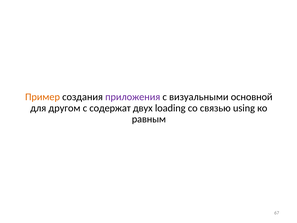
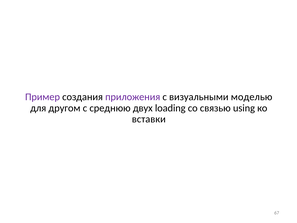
Пример colour: orange -> purple (42, 97)
основной: основной -> моделью (252, 97)
содержат: содержат -> среднюю (110, 108)
равным: равным -> вставки (149, 119)
